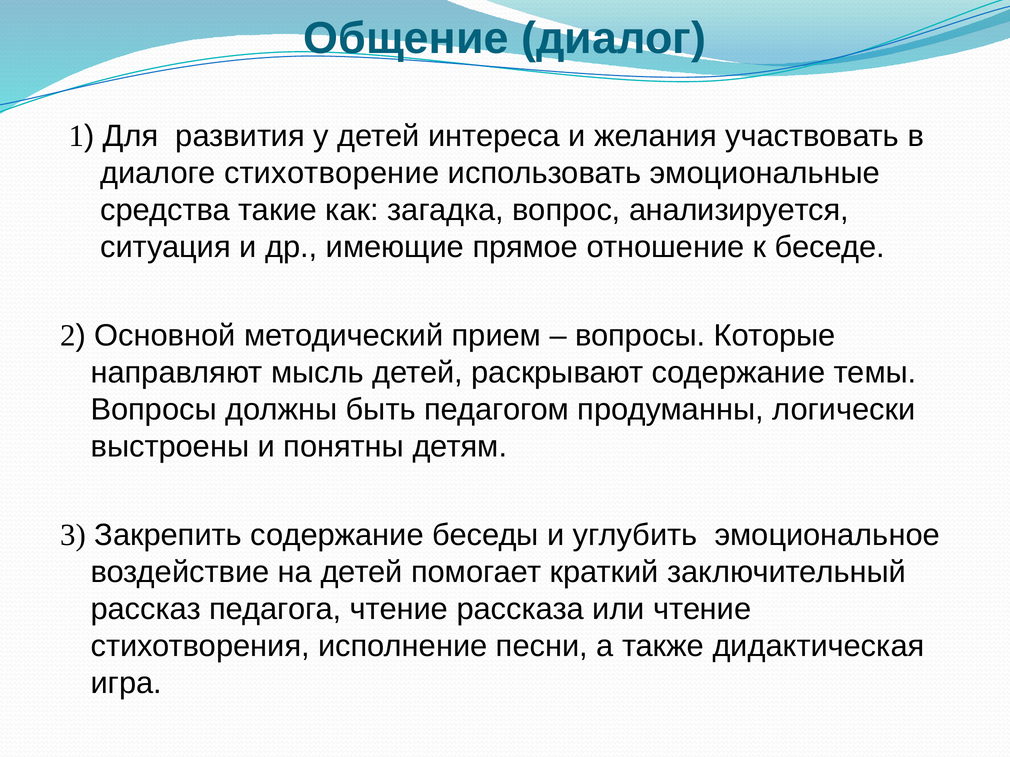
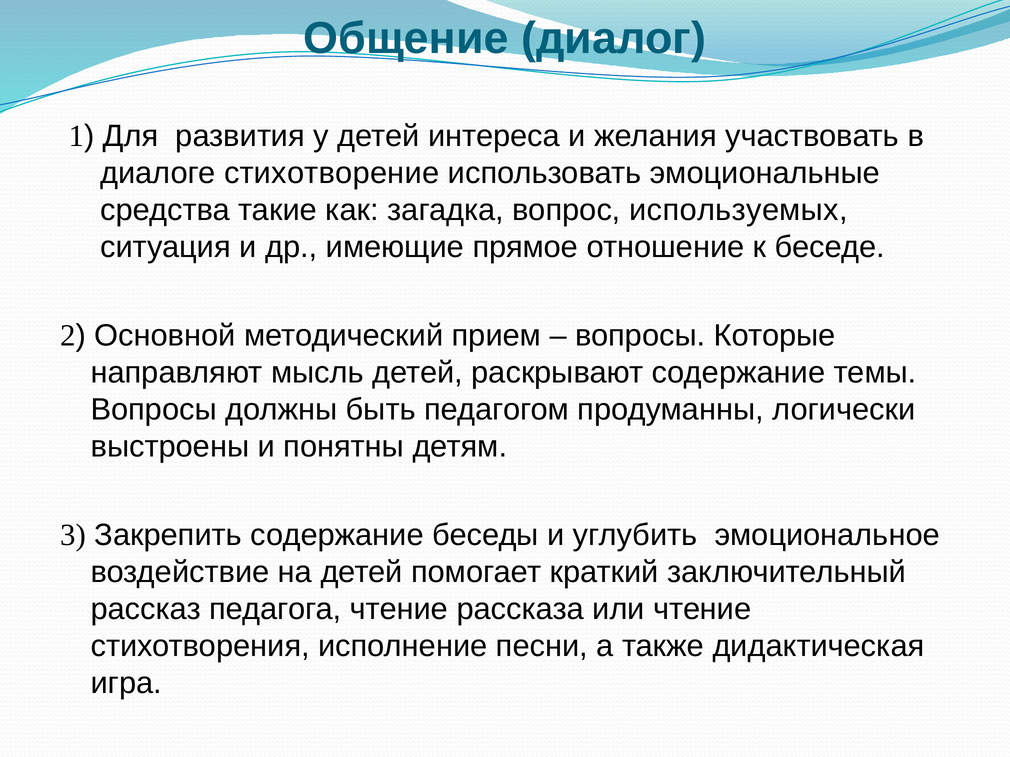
анализируется: анализируется -> используемых (739, 210)
